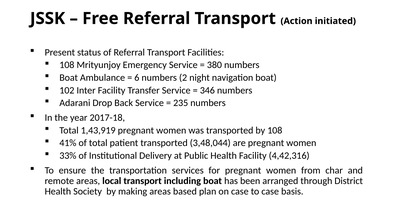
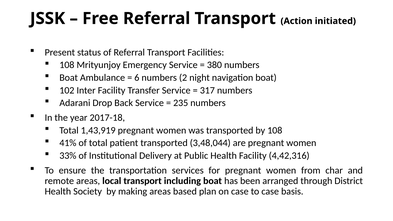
346: 346 -> 317 (207, 90)
